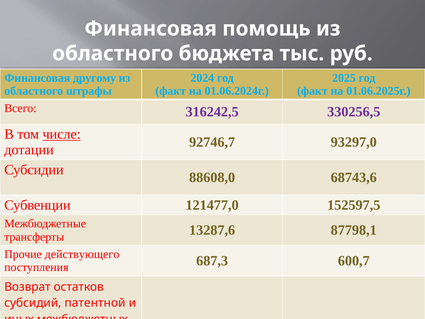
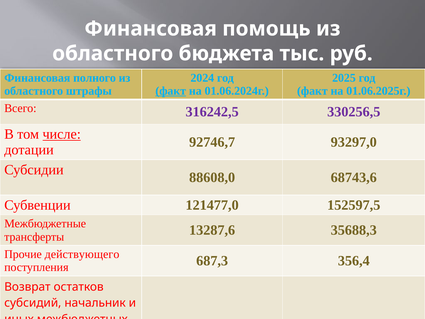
другому: другому -> полного (95, 78)
факт underline: none -> present (171, 91)
87798,1: 87798,1 -> 35688,3 (354, 230)
600,7: 600,7 -> 356,4 (354, 261)
патентной: патентной -> начальник (95, 303)
